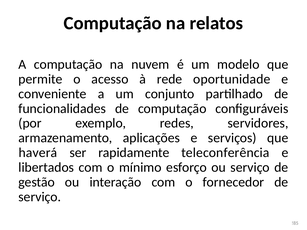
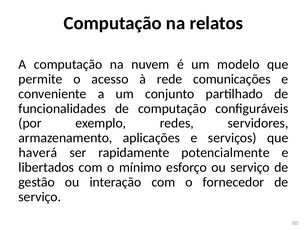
oportunidade: oportunidade -> comunicações (232, 79)
teleconferência: teleconferência -> potencialmente (225, 153)
